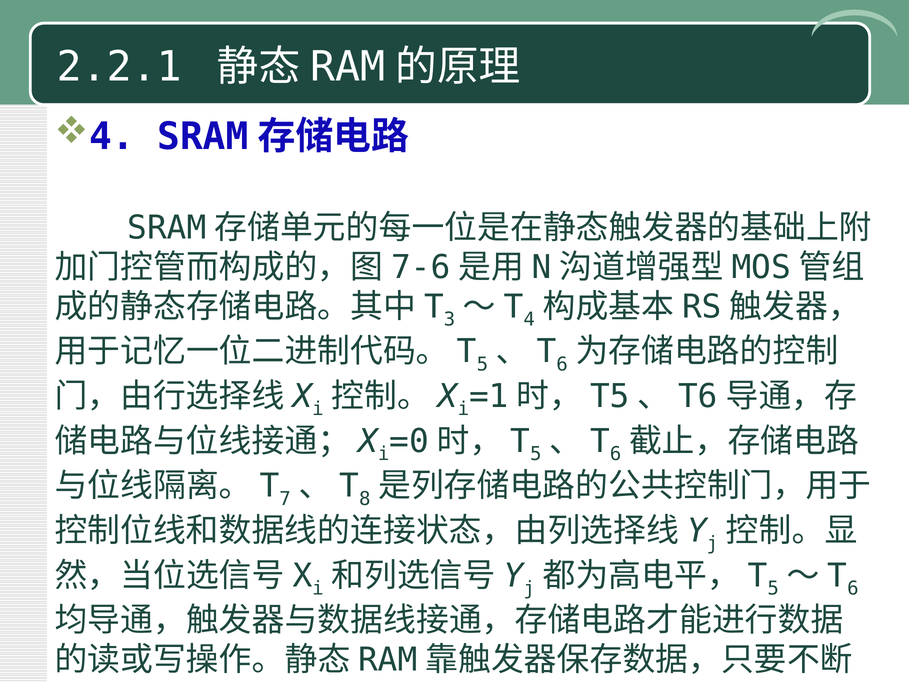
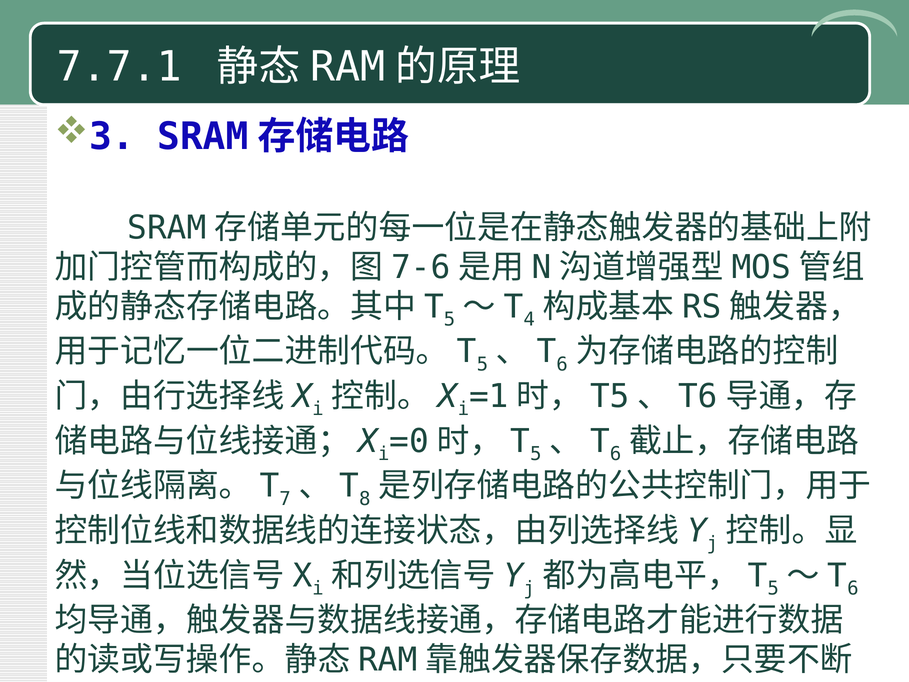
2.2.1: 2.2.1 -> 7.7.1 (119, 67)
4: 4 -> 3 (112, 137)
3: 3 -> 5 (449, 319)
